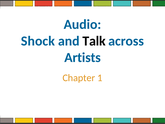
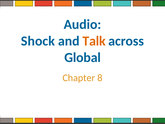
Talk colour: black -> orange (94, 41)
Artists: Artists -> Global (83, 57)
1: 1 -> 8 (100, 78)
